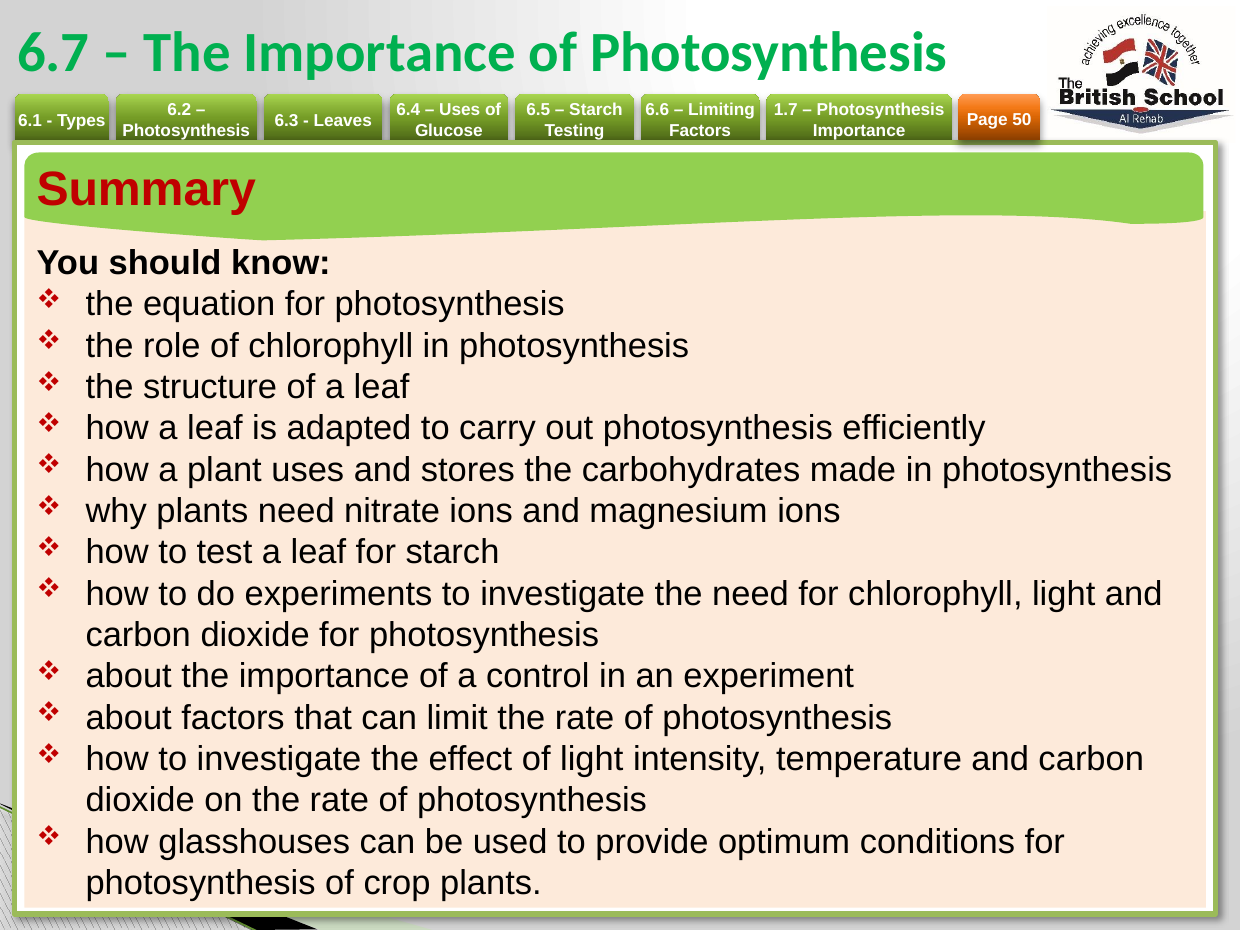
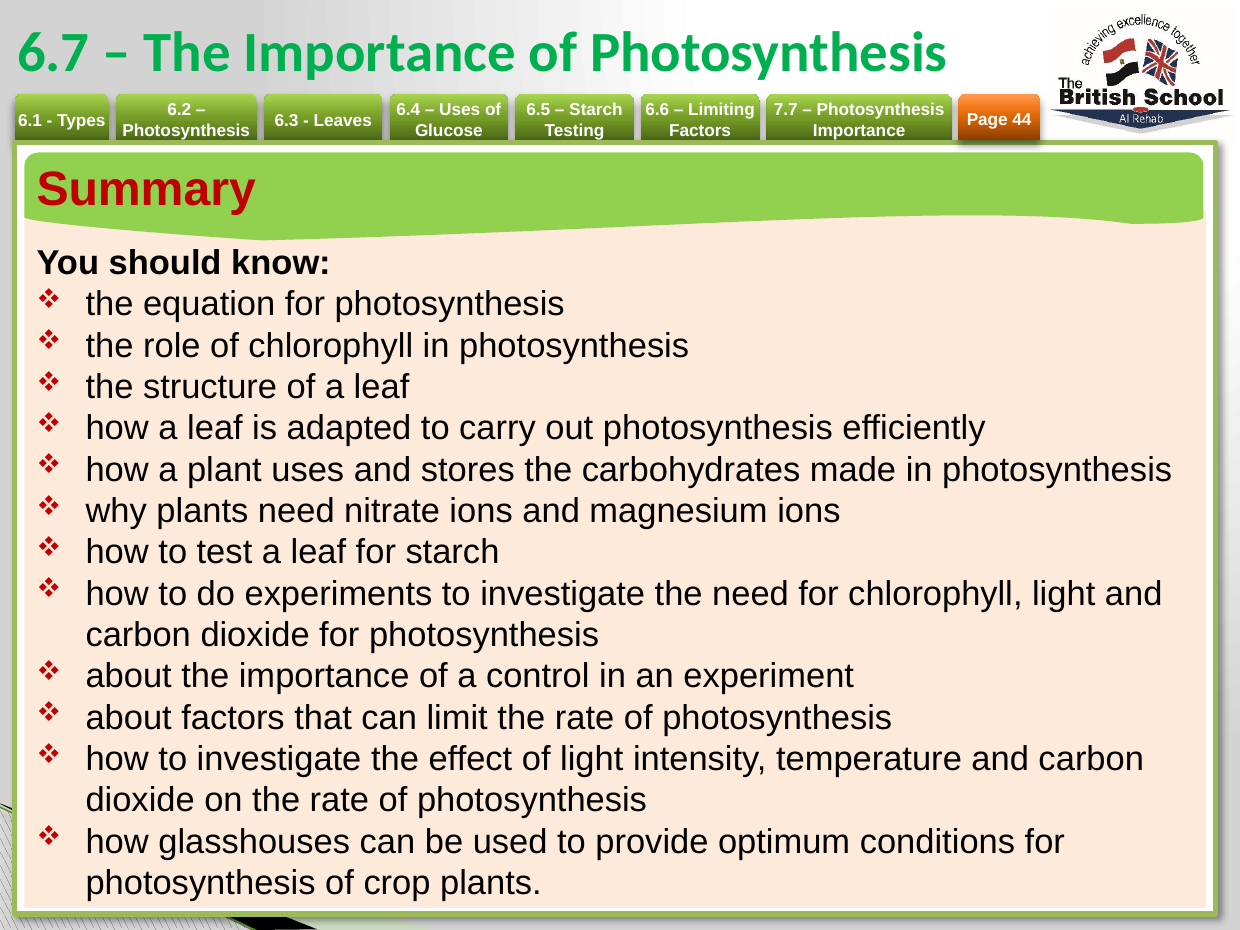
1.7: 1.7 -> 7.7 (786, 110)
50: 50 -> 44 (1022, 119)
